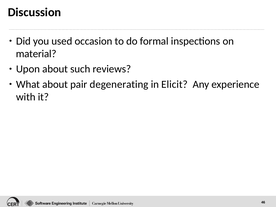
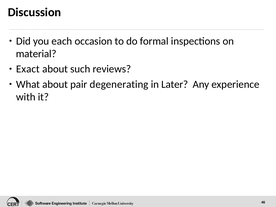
used: used -> each (62, 41)
Upon: Upon -> Exact (28, 69)
Elicit: Elicit -> Later (175, 84)
